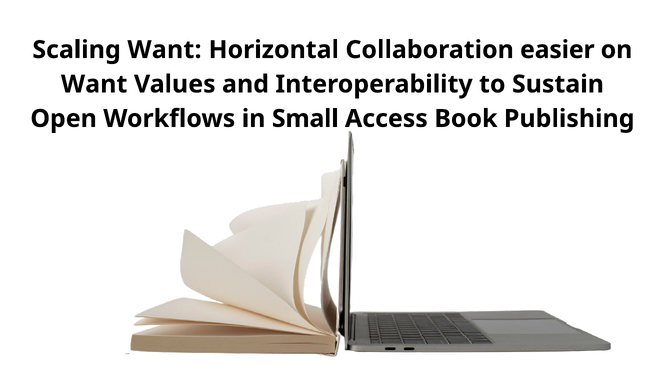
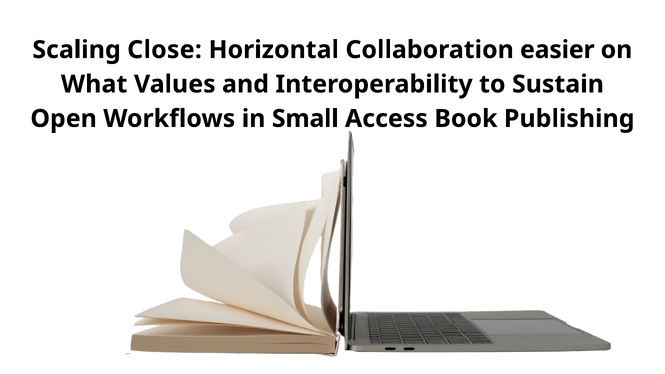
Scaling Want: Want -> Close (165, 50)
Want: Want -> What (94, 84)
